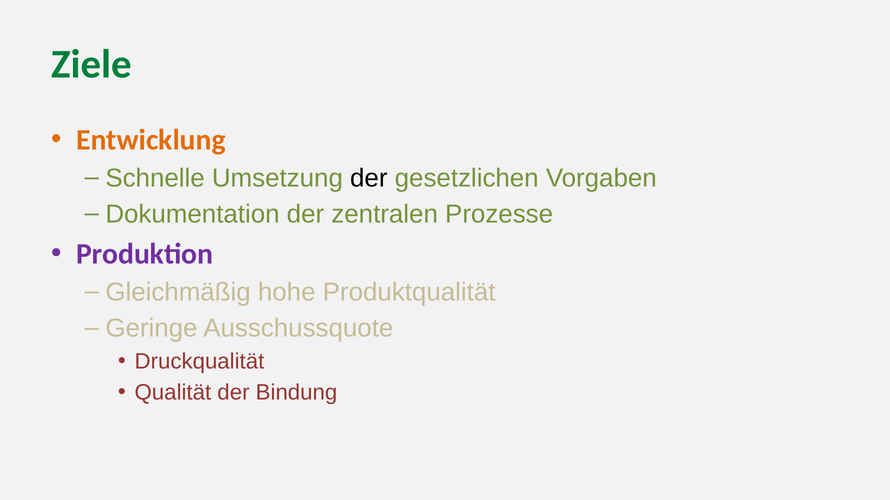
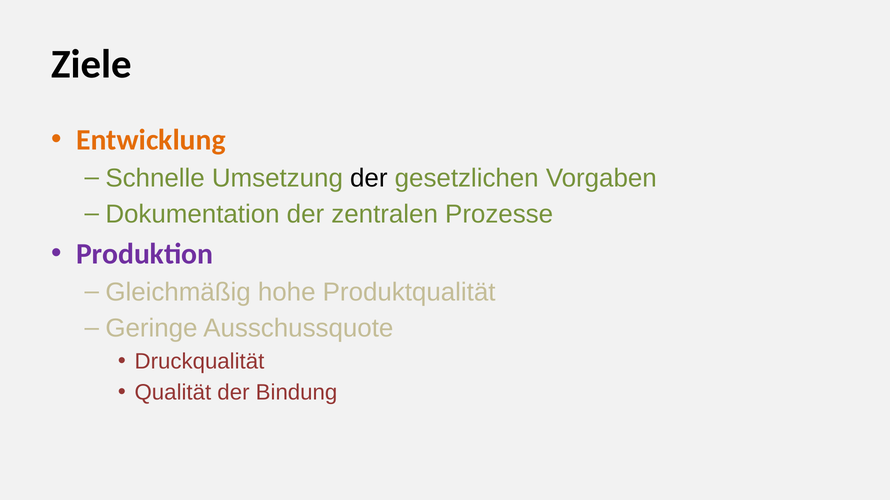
Ziele colour: green -> black (91, 65)
